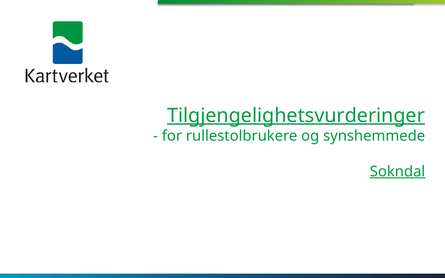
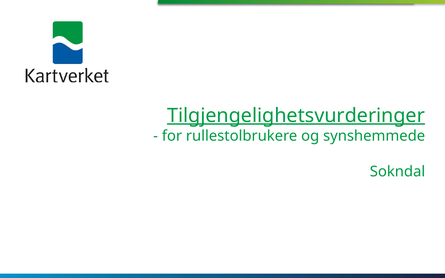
Sokndal underline: present -> none (398, 172)
